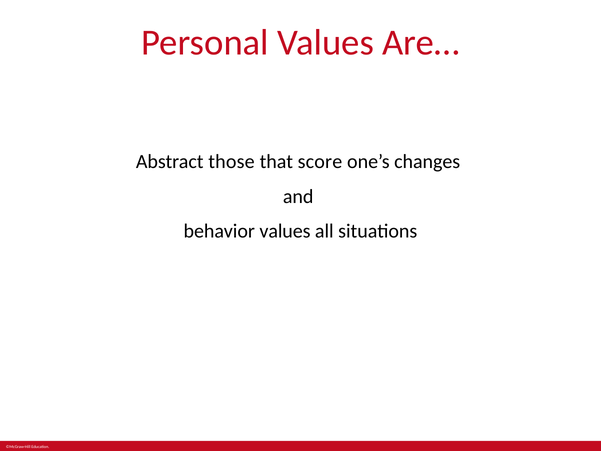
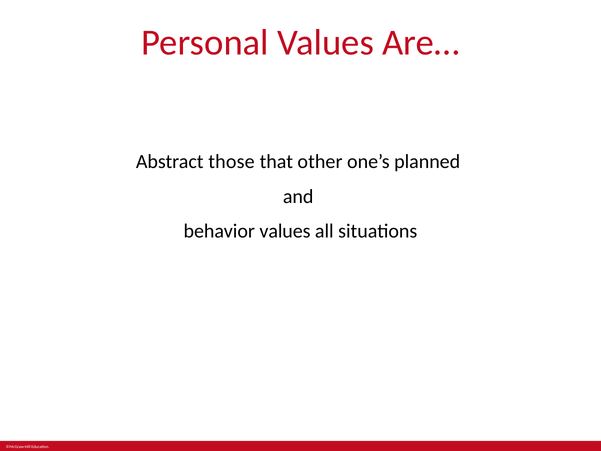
score: score -> other (320, 162)
changes: changes -> planned (427, 162)
